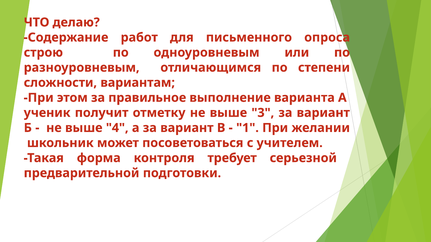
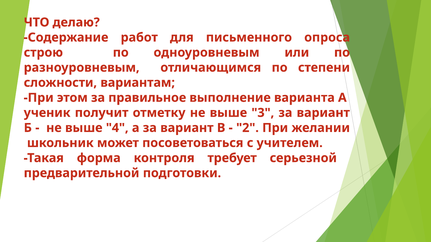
1: 1 -> 2 (248, 128)
